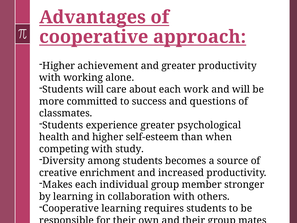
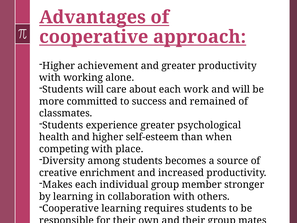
questions: questions -> remained (213, 101)
study: study -> place (130, 149)
